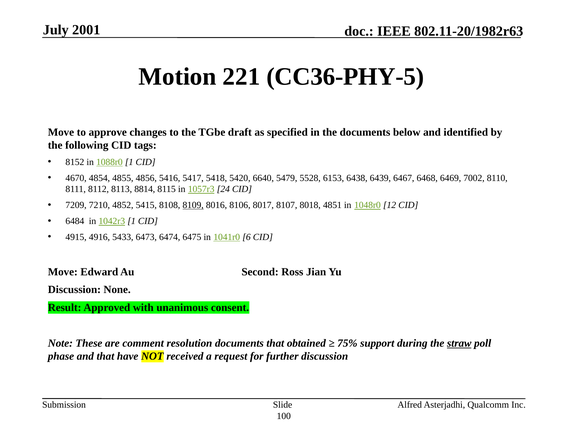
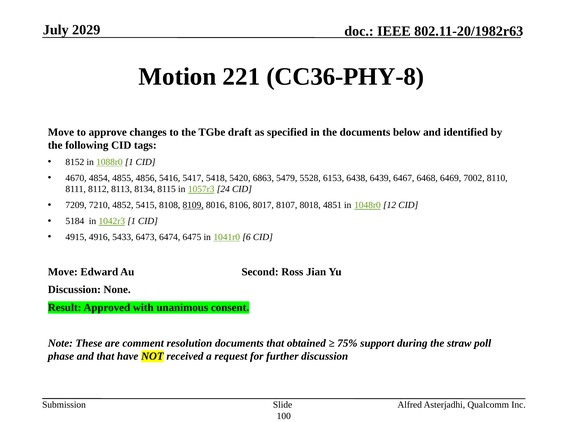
2001: 2001 -> 2029 (86, 30)
CC36-PHY-5: CC36-PHY-5 -> CC36-PHY-8 (345, 77)
6640: 6640 -> 6863 (263, 178)
8814: 8814 -> 8134 (145, 189)
6484: 6484 -> 5184 (75, 221)
straw underline: present -> none (459, 343)
